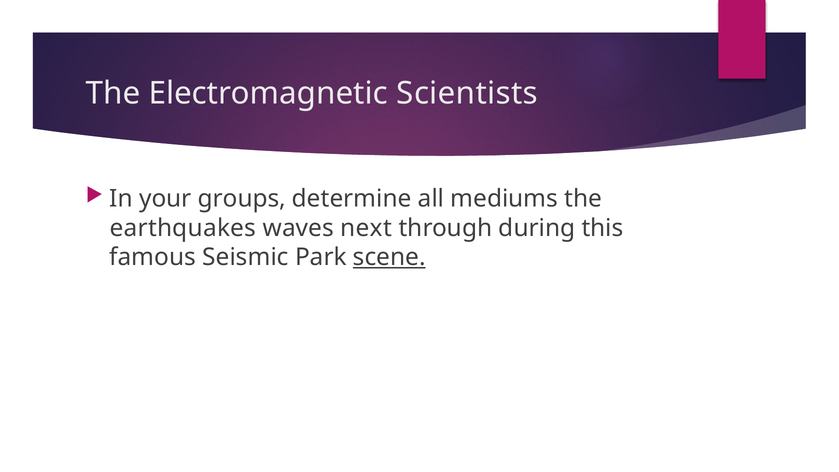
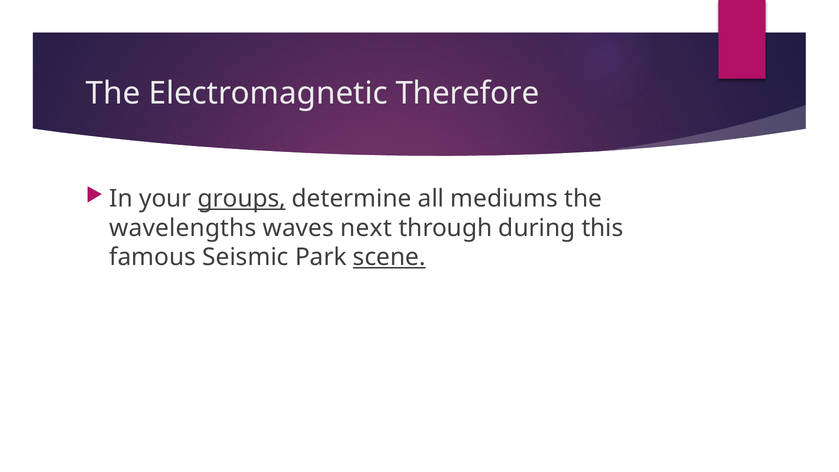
Scientists: Scientists -> Therefore (468, 94)
groups underline: none -> present (242, 199)
earthquakes: earthquakes -> wavelengths (183, 228)
